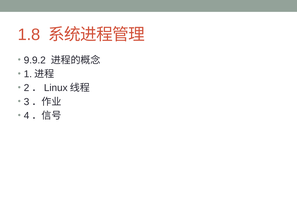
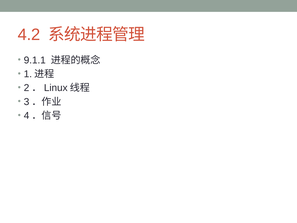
1.8: 1.8 -> 4.2 (29, 35)
9.9.2: 9.9.2 -> 9.1.1 (35, 60)
